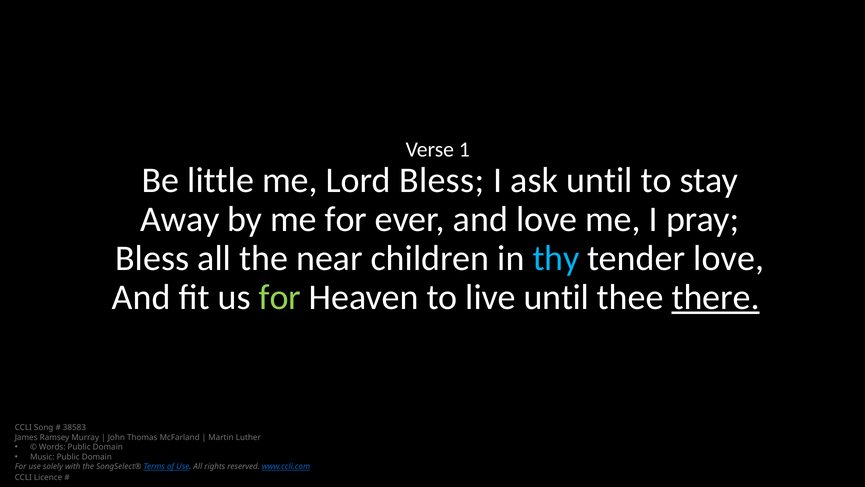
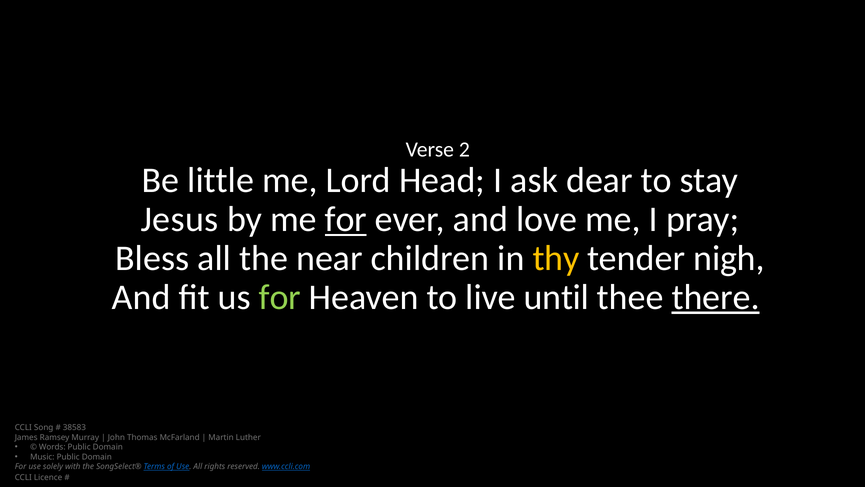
1: 1 -> 2 (464, 149)
Lord Bless: Bless -> Head (442, 180)
ask until: until -> dear (599, 180)
Away: Away -> Jesus (180, 219)
for underline: none -> present (346, 219)
thy colour: light blue -> yellow (556, 258)
tender love: love -> nigh (729, 258)
